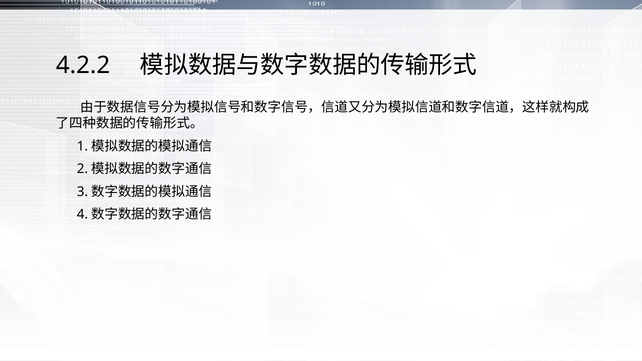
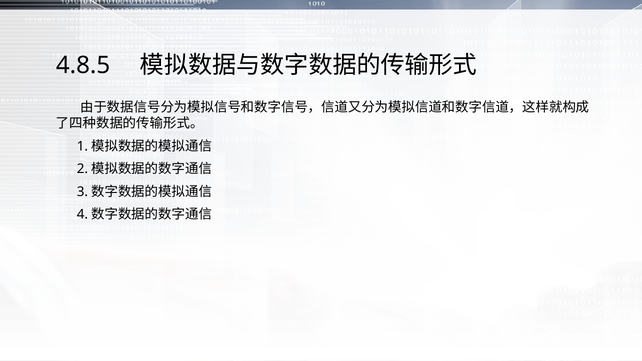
4.2.2: 4.2.2 -> 4.8.5 (83, 65)
